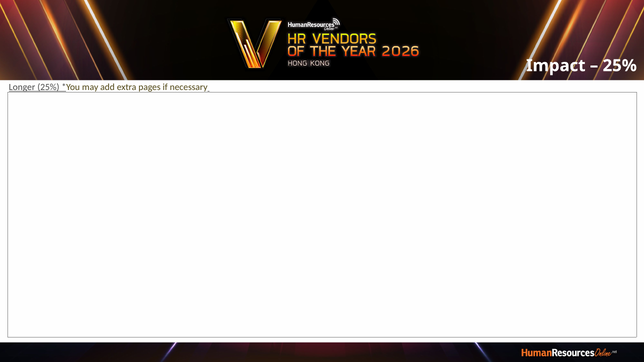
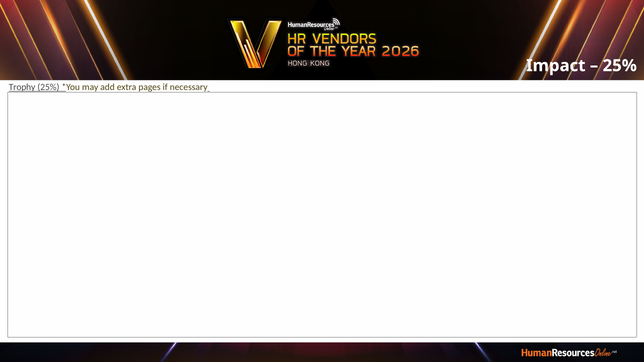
Longer: Longer -> Trophy (22, 87)
